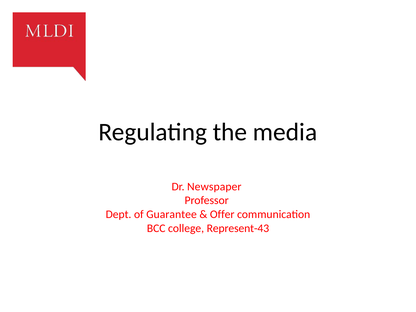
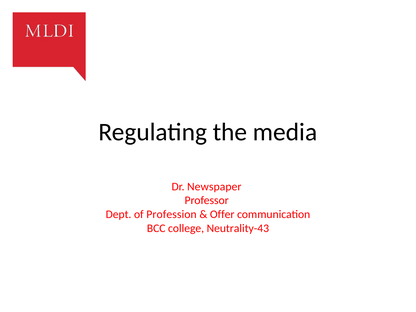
Guarantee: Guarantee -> Profession (172, 214)
Represent-43: Represent-43 -> Neutrality-43 (238, 228)
